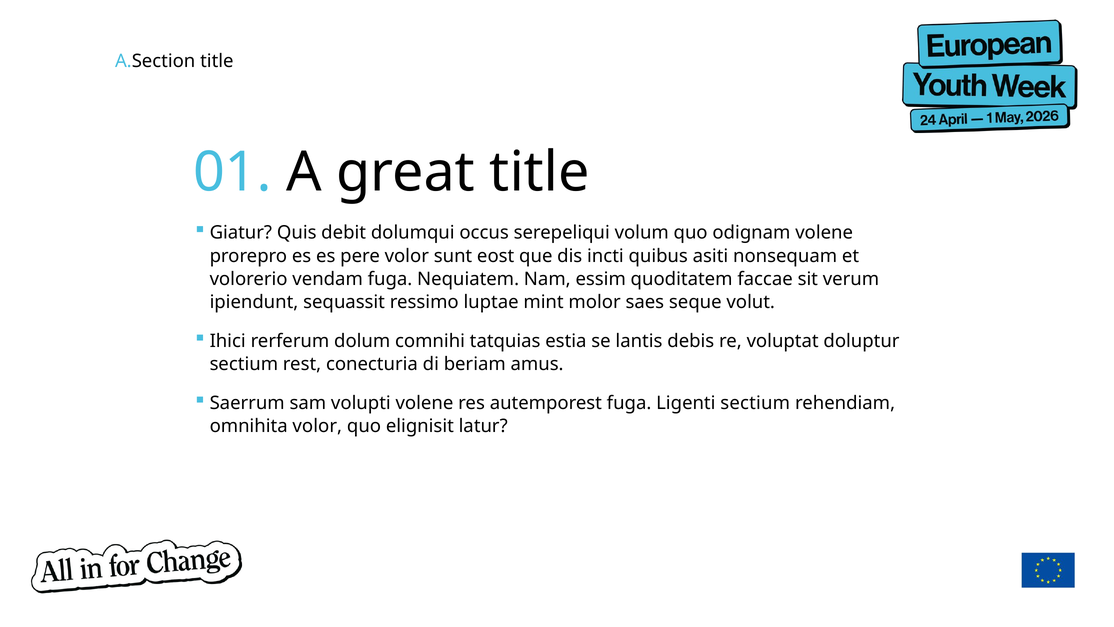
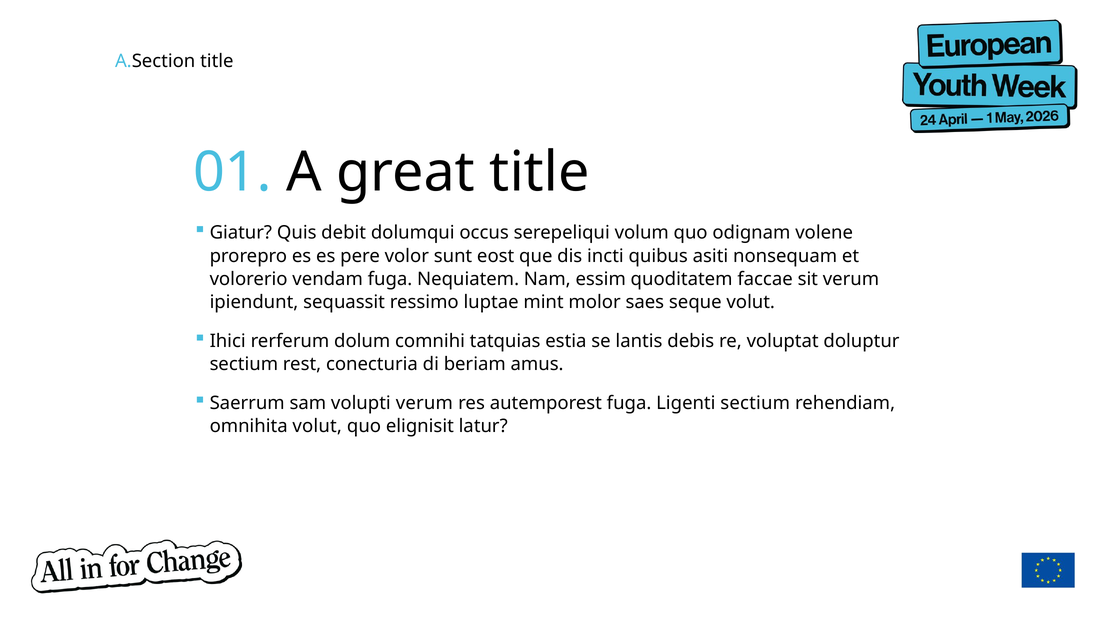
volupti volene: volene -> verum (424, 403)
omnihita volor: volor -> volut (317, 426)
